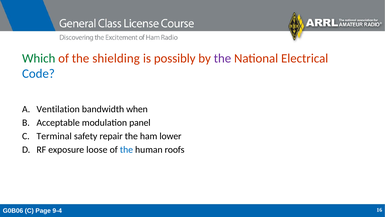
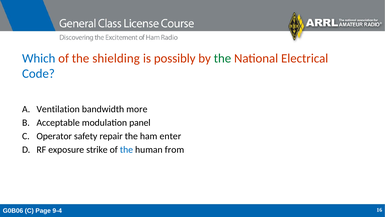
Which colour: green -> blue (39, 58)
the colour: purple -> green (222, 58)
when: when -> more (137, 109)
Terminal: Terminal -> Operator (54, 136)
lower: lower -> enter (170, 136)
loose: loose -> strike (97, 149)
roofs: roofs -> from (174, 149)
